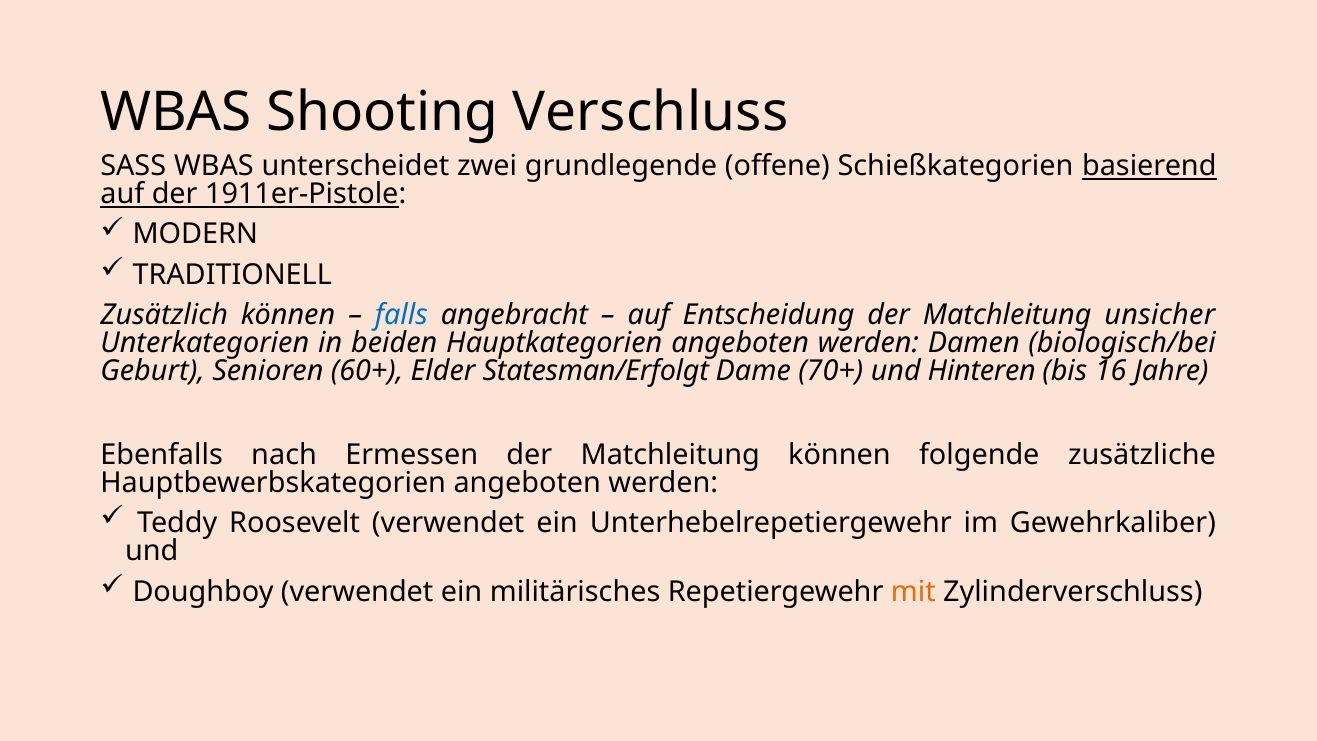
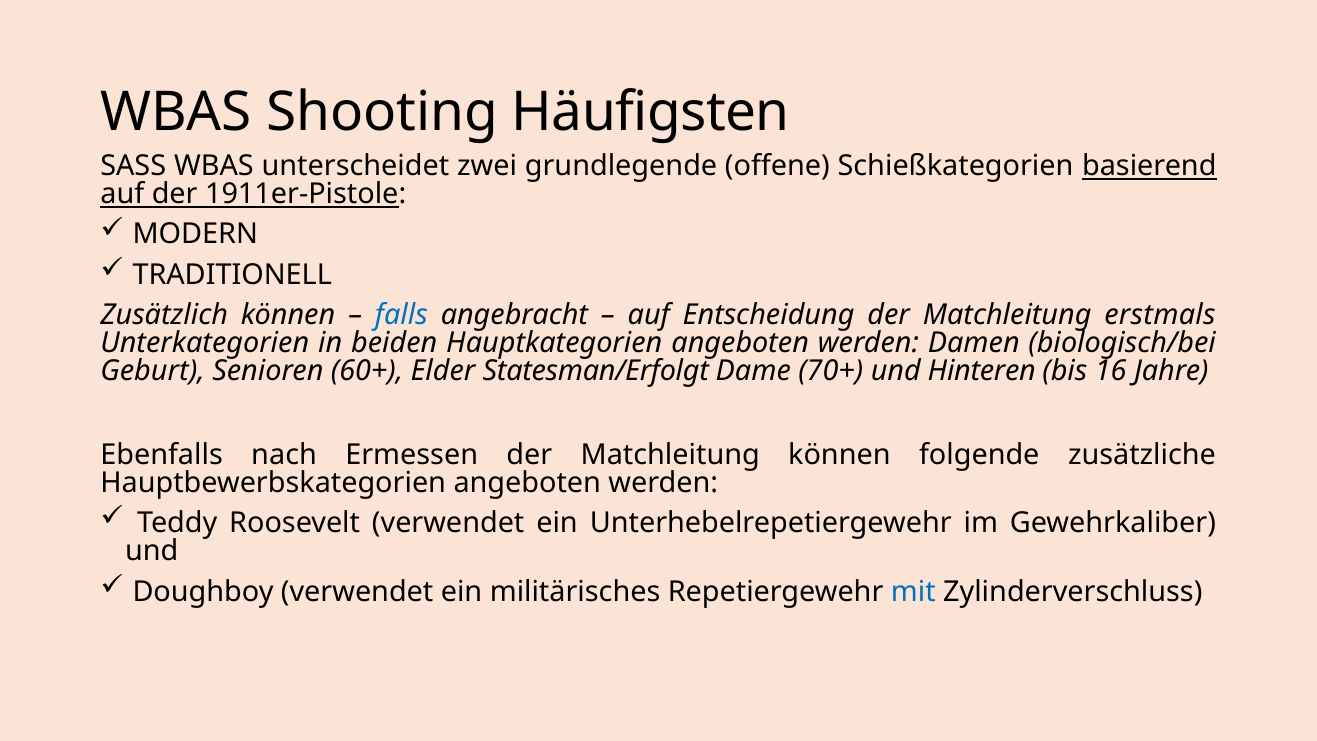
Verschluss: Verschluss -> Häufigsten (651, 112)
unsicher: unsicher -> erstmals (1160, 315)
mit colour: orange -> blue (913, 591)
